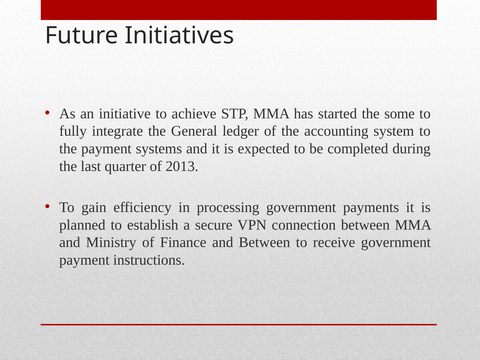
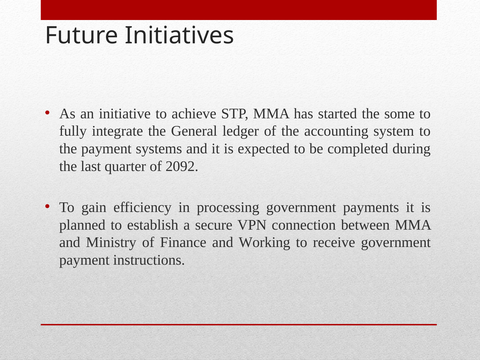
2013: 2013 -> 2092 (182, 166)
and Between: Between -> Working (265, 242)
